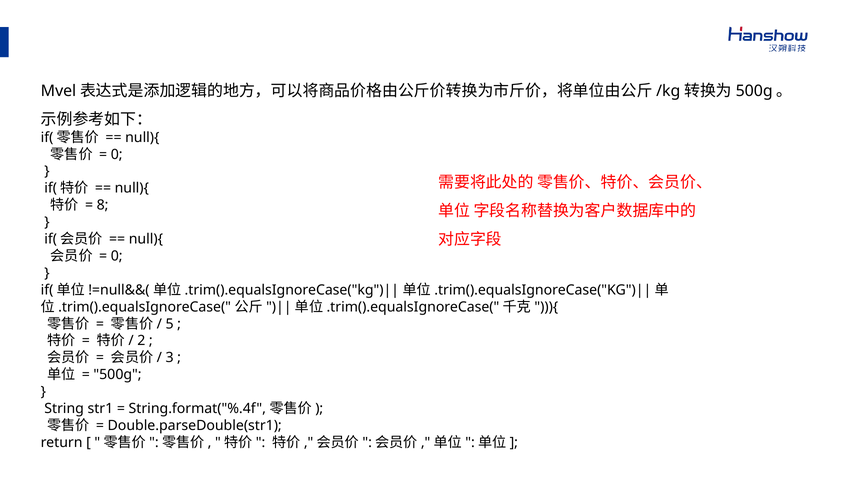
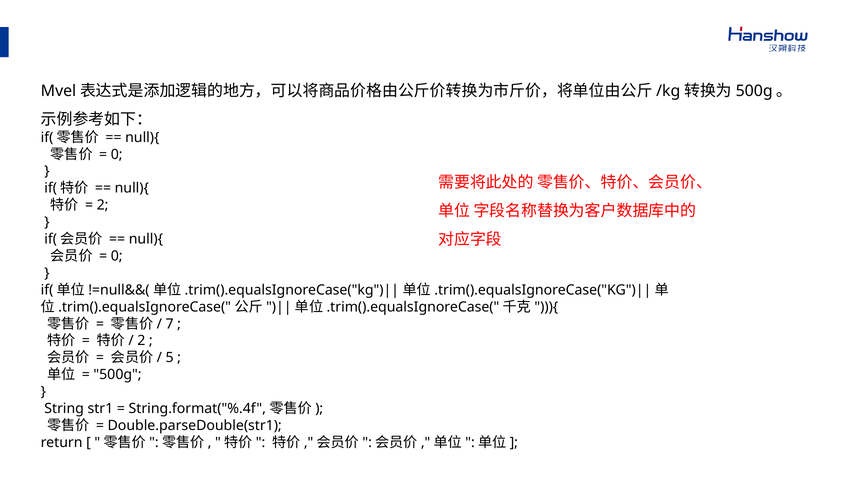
8: 8 -> 2 (103, 205)
5: 5 -> 7 (170, 324)
3: 3 -> 5 (170, 358)
